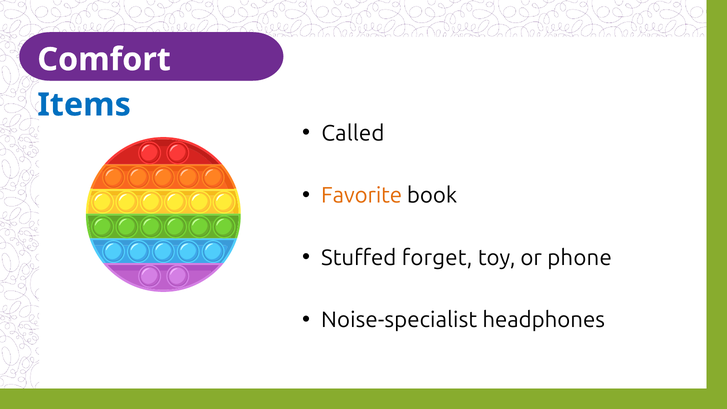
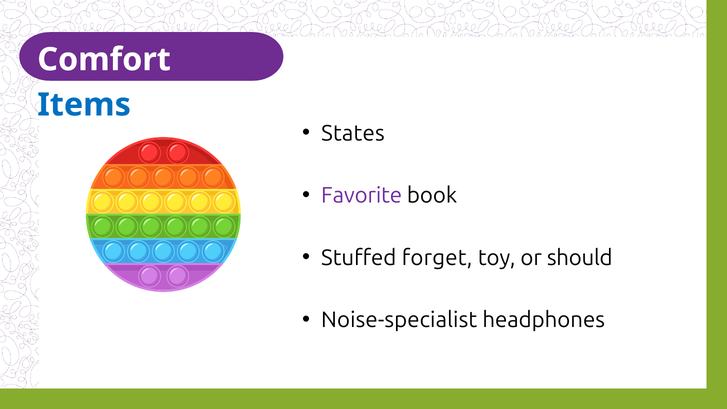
Called: Called -> States (353, 133)
Favorite colour: orange -> purple (362, 195)
phone: phone -> should (580, 258)
